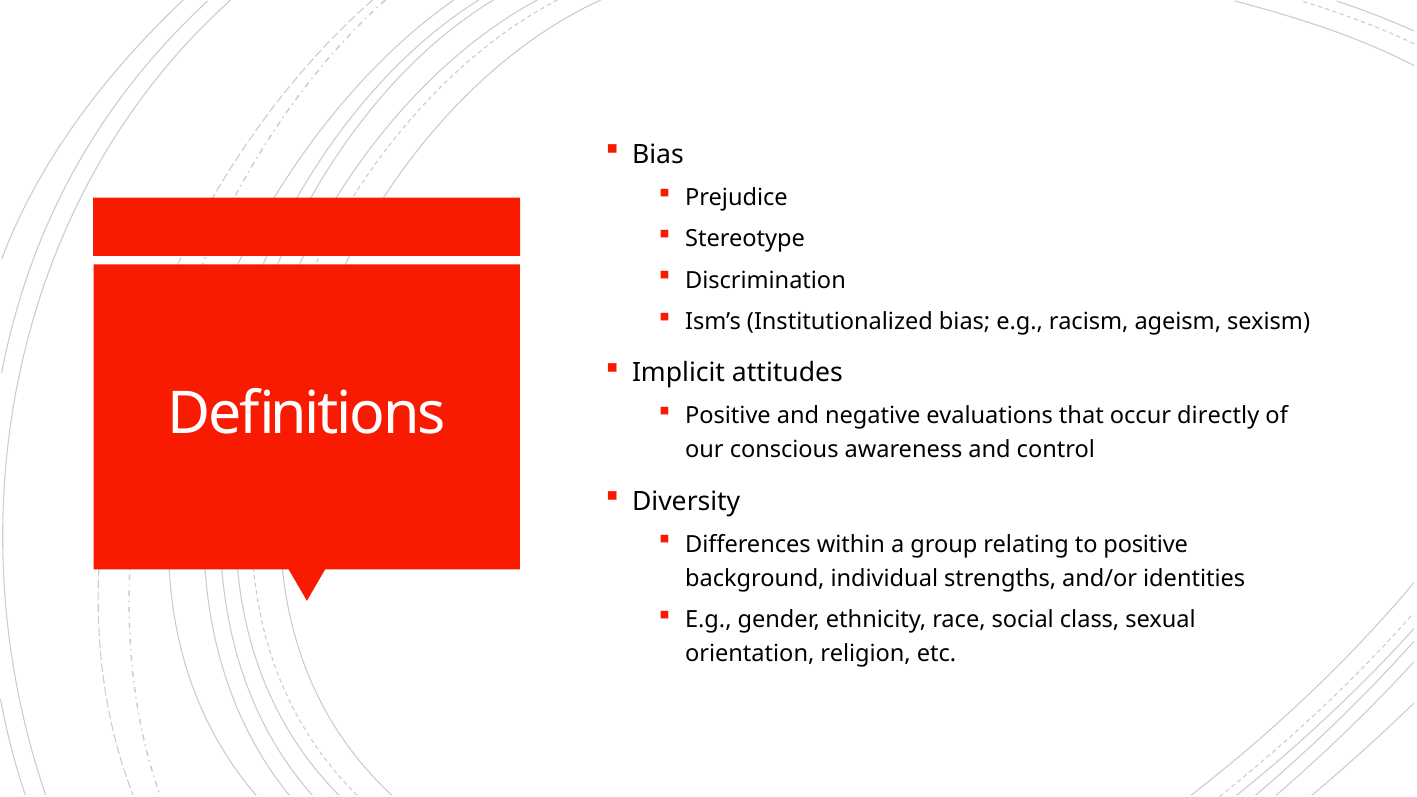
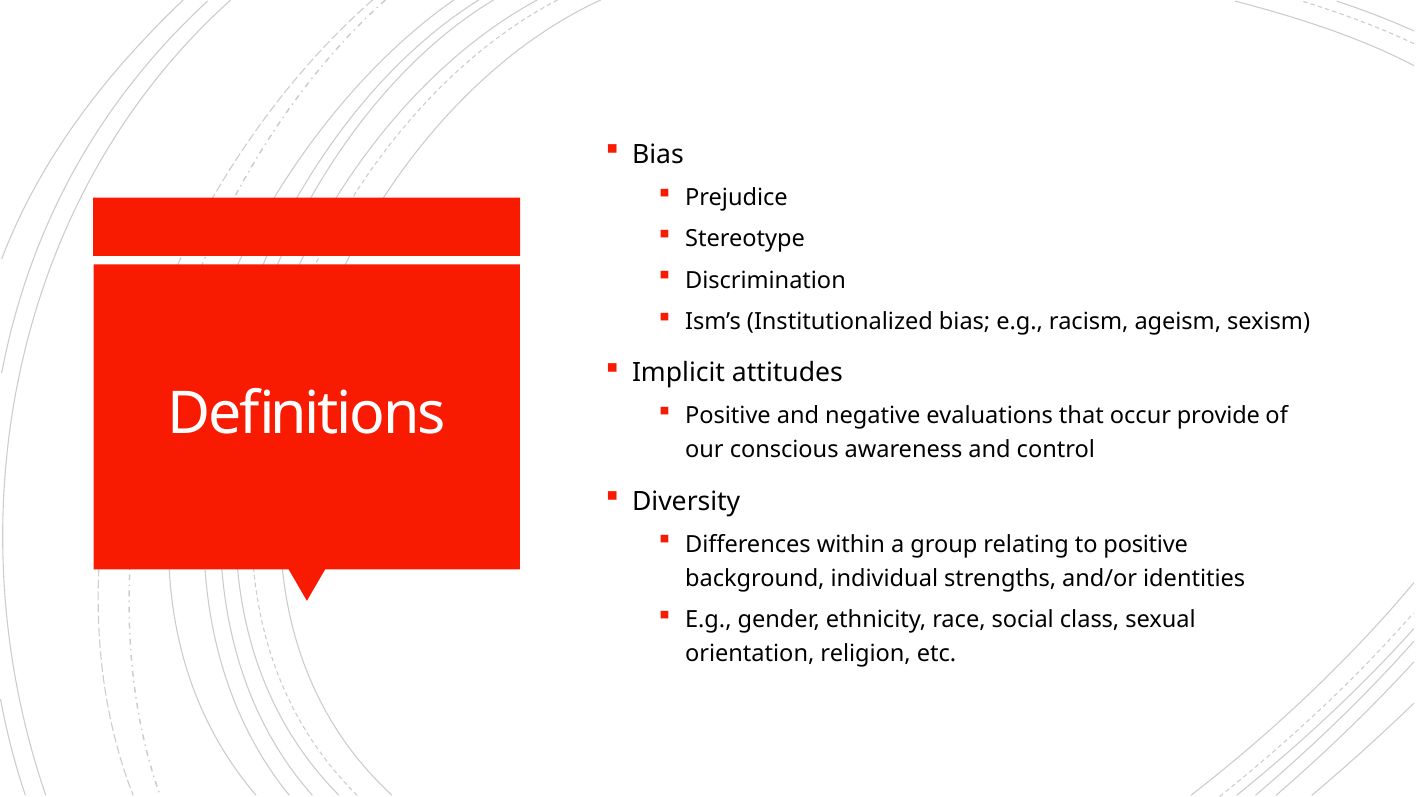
directly: directly -> provide (1218, 416)
